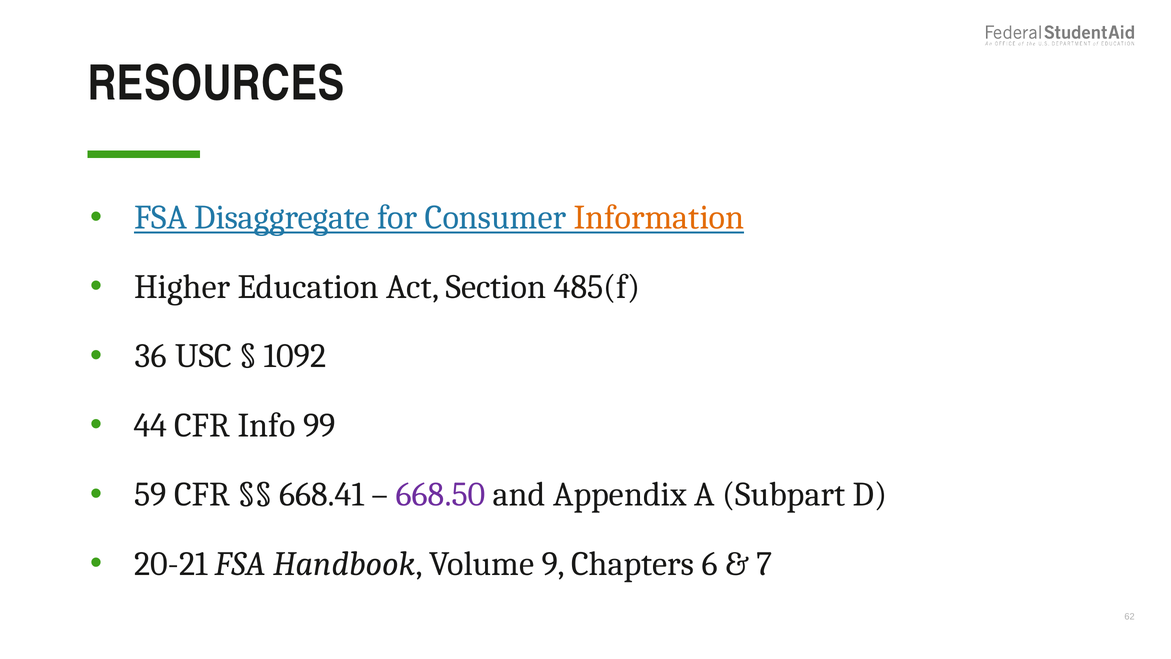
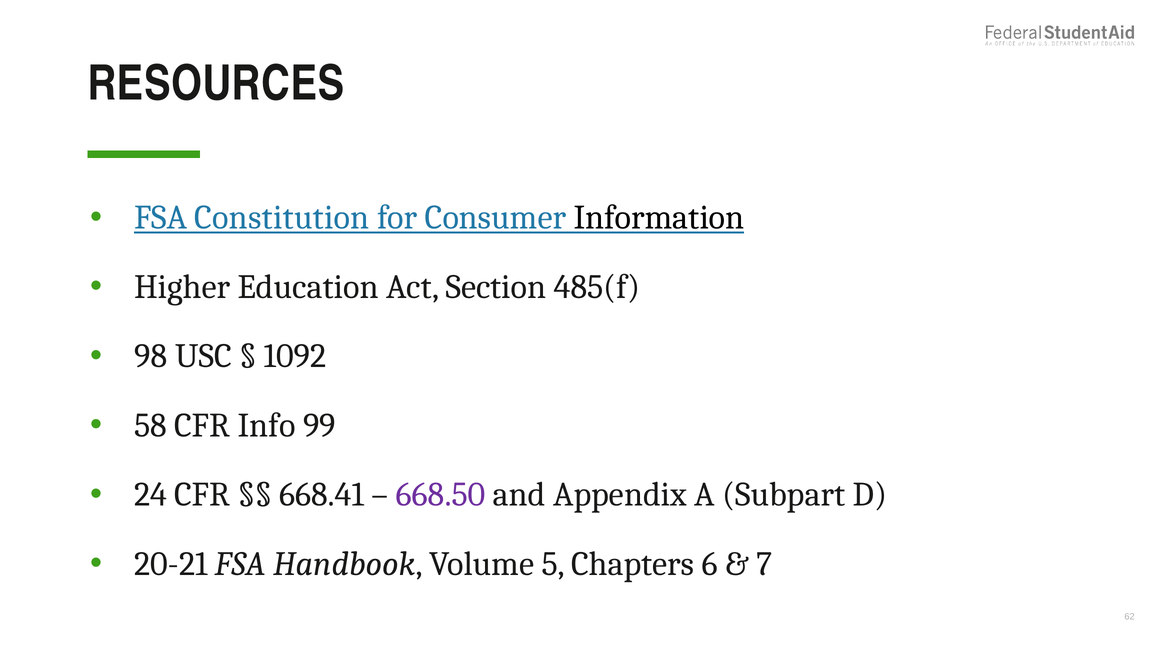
Disaggregate: Disaggregate -> Constitution (282, 218)
Information colour: orange -> black (659, 218)
36: 36 -> 98 (151, 356)
44: 44 -> 58 (151, 425)
59: 59 -> 24 (151, 494)
9: 9 -> 5 (553, 564)
